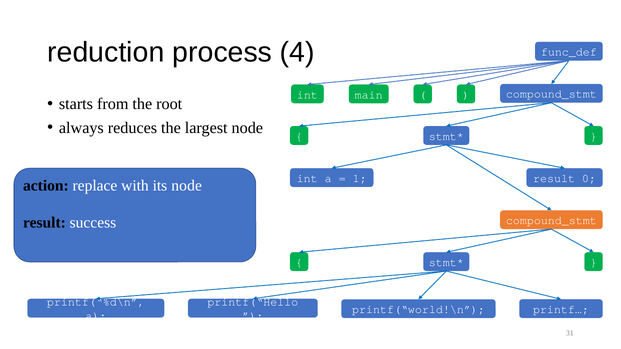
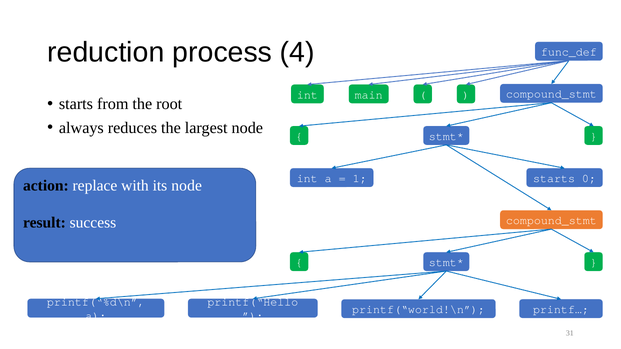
1 result: result -> starts (554, 179)
